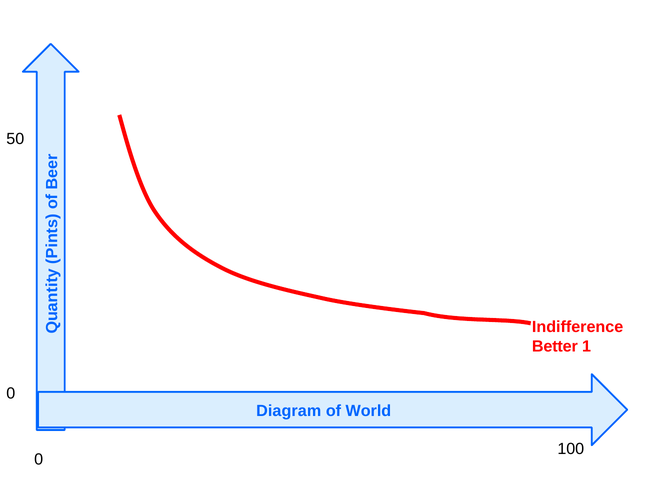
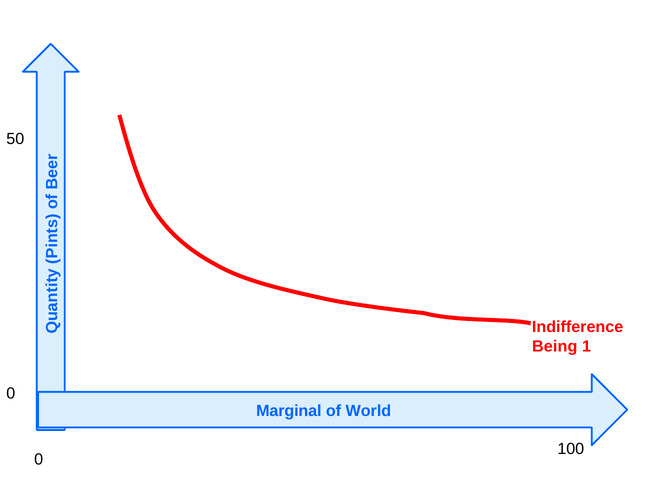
Better: Better -> Being (555, 346)
Diagram: Diagram -> Marginal (289, 411)
